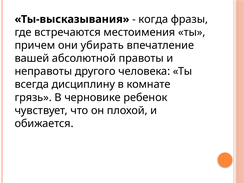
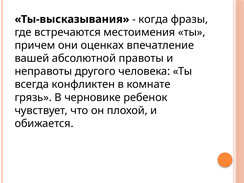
убирать: убирать -> оценках (102, 45)
дисциплину: дисциплину -> конфликтен (83, 84)
